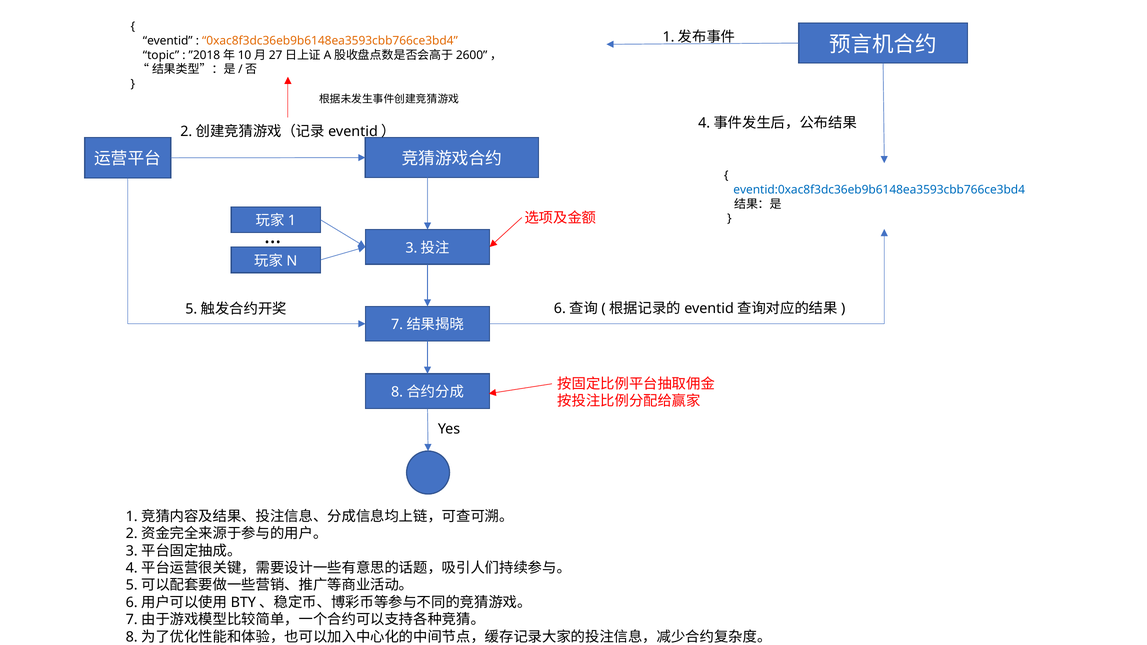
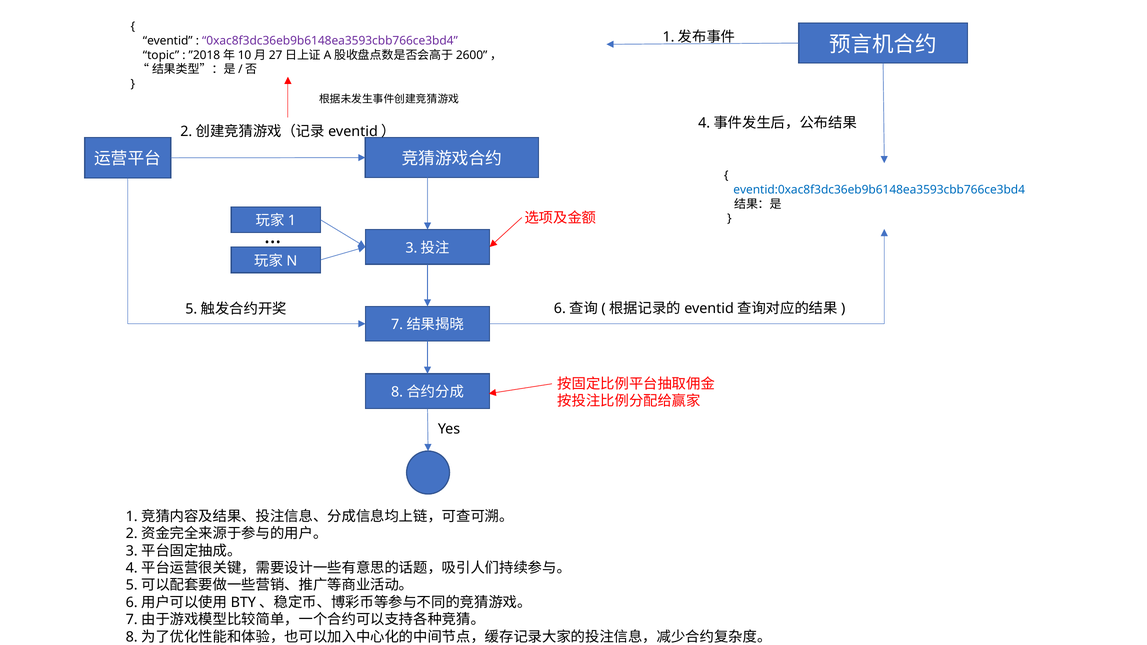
0xac8f3dc36eb9b6148ea3593cbb766ce3bd4 colour: orange -> purple (330, 41)
